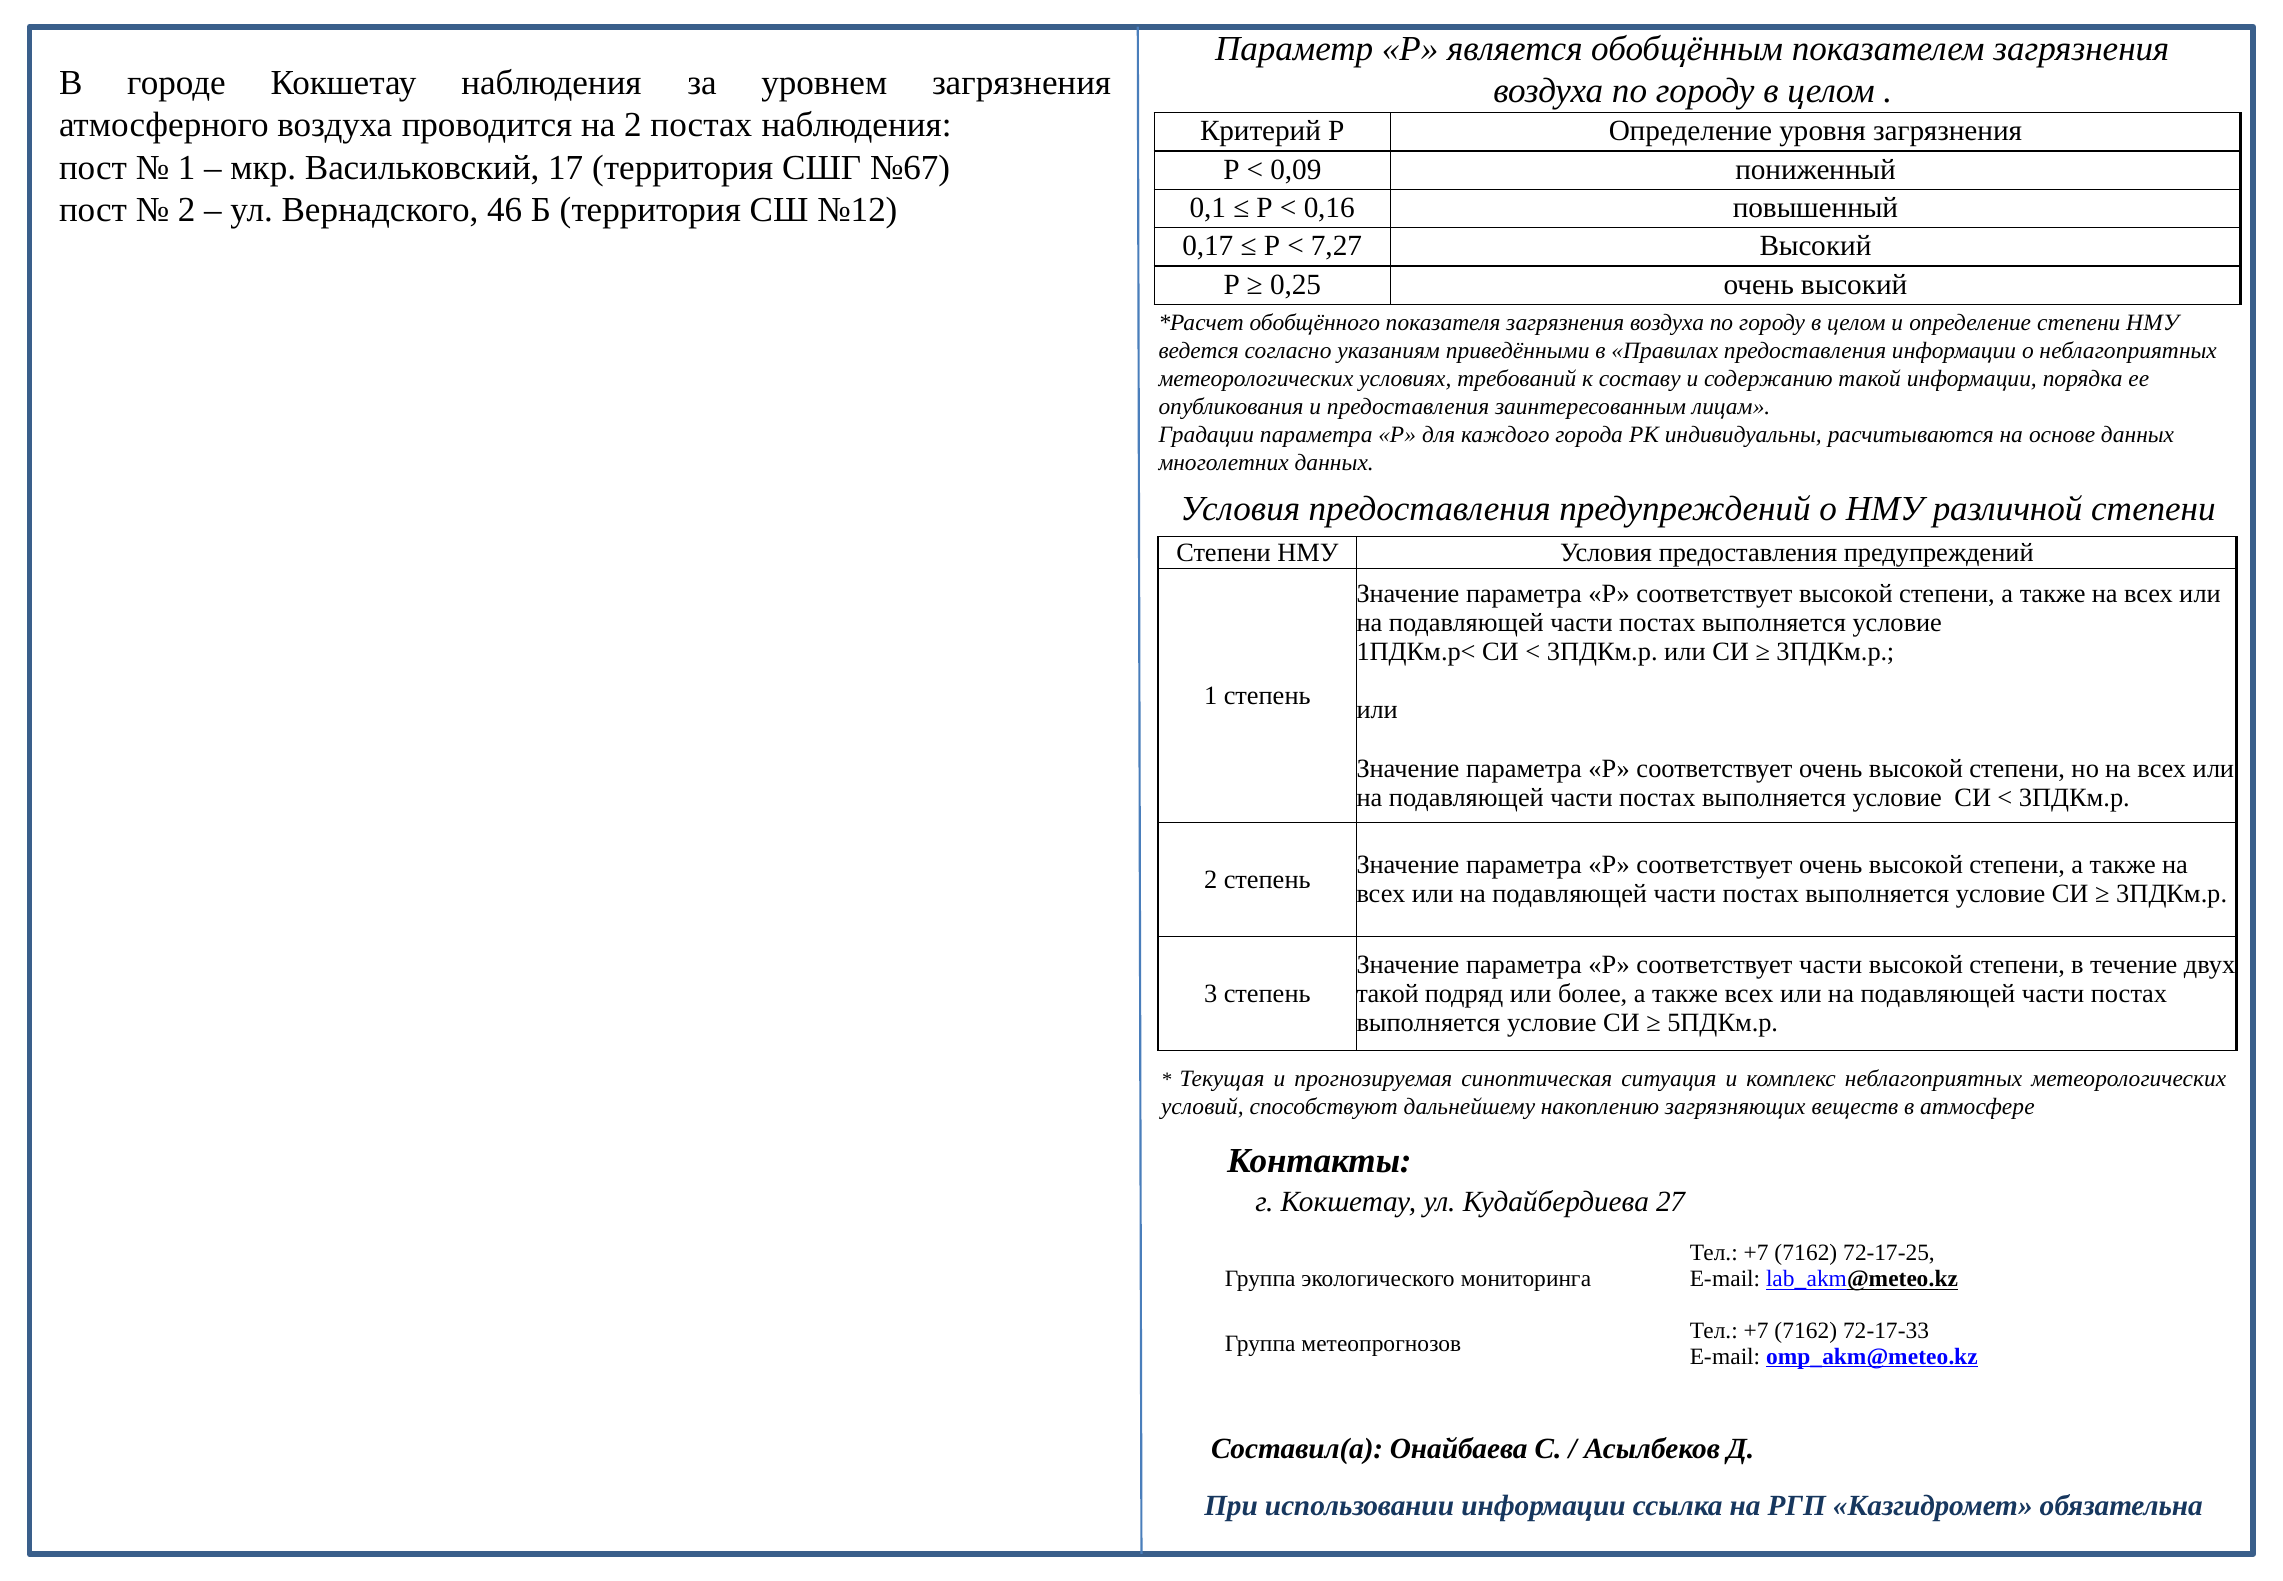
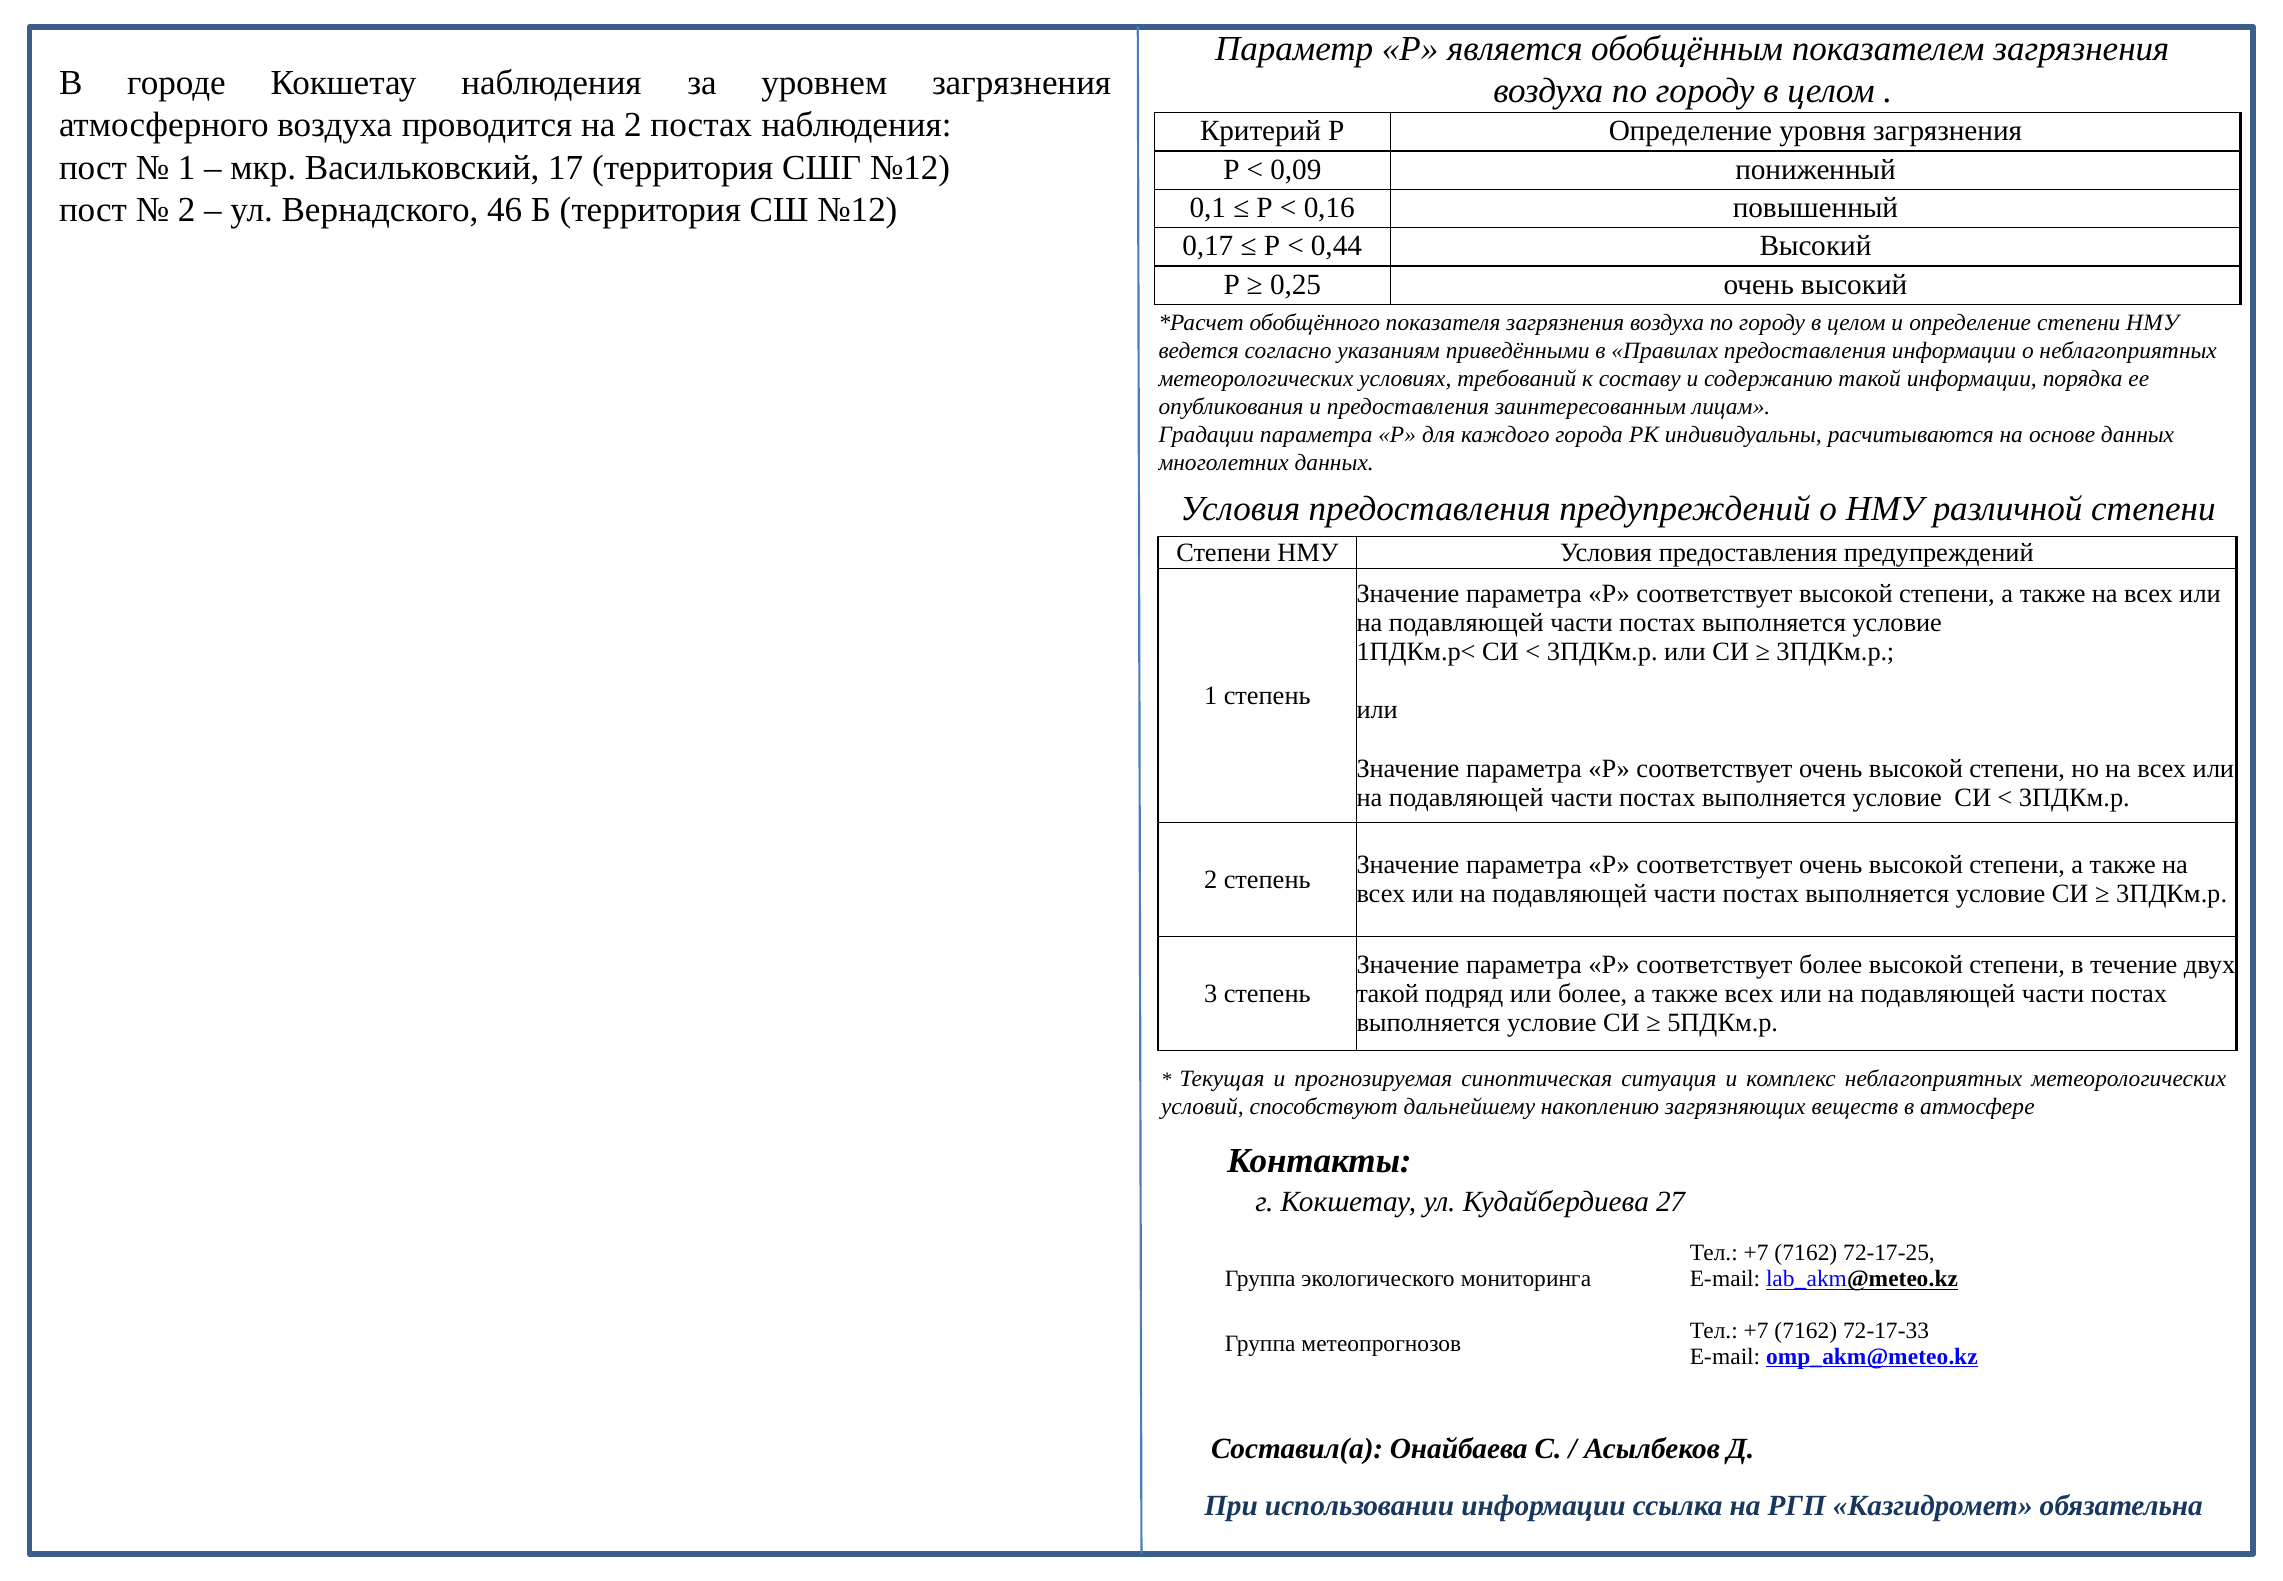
СШГ №67: №67 -> №12 (910, 167)
7,27: 7,27 -> 0,44 (1336, 246)
соответствует части: части -> более (1831, 964)
